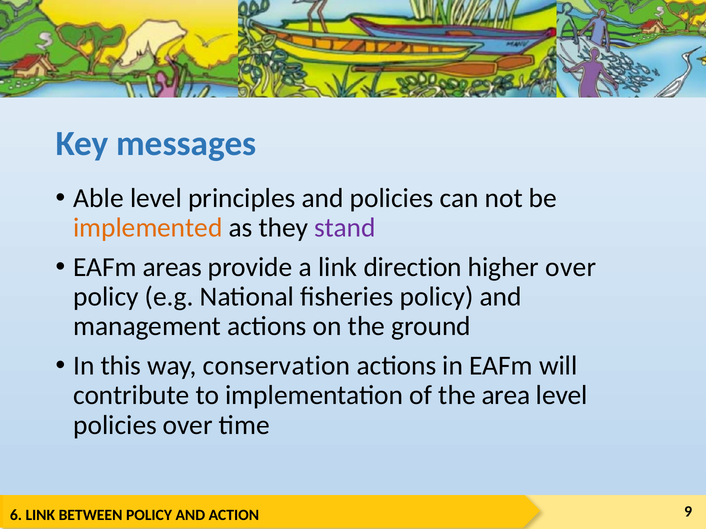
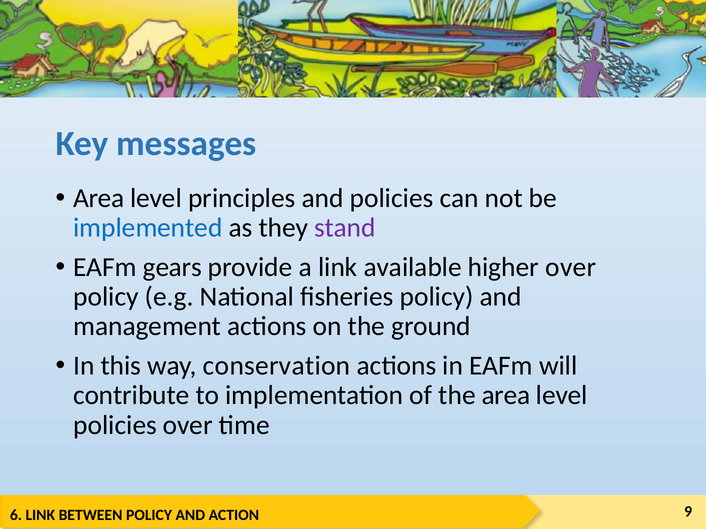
Able: Able -> Area (99, 198)
implemented colour: orange -> blue (148, 228)
areas: areas -> gears (172, 267)
direction: direction -> available (413, 267)
